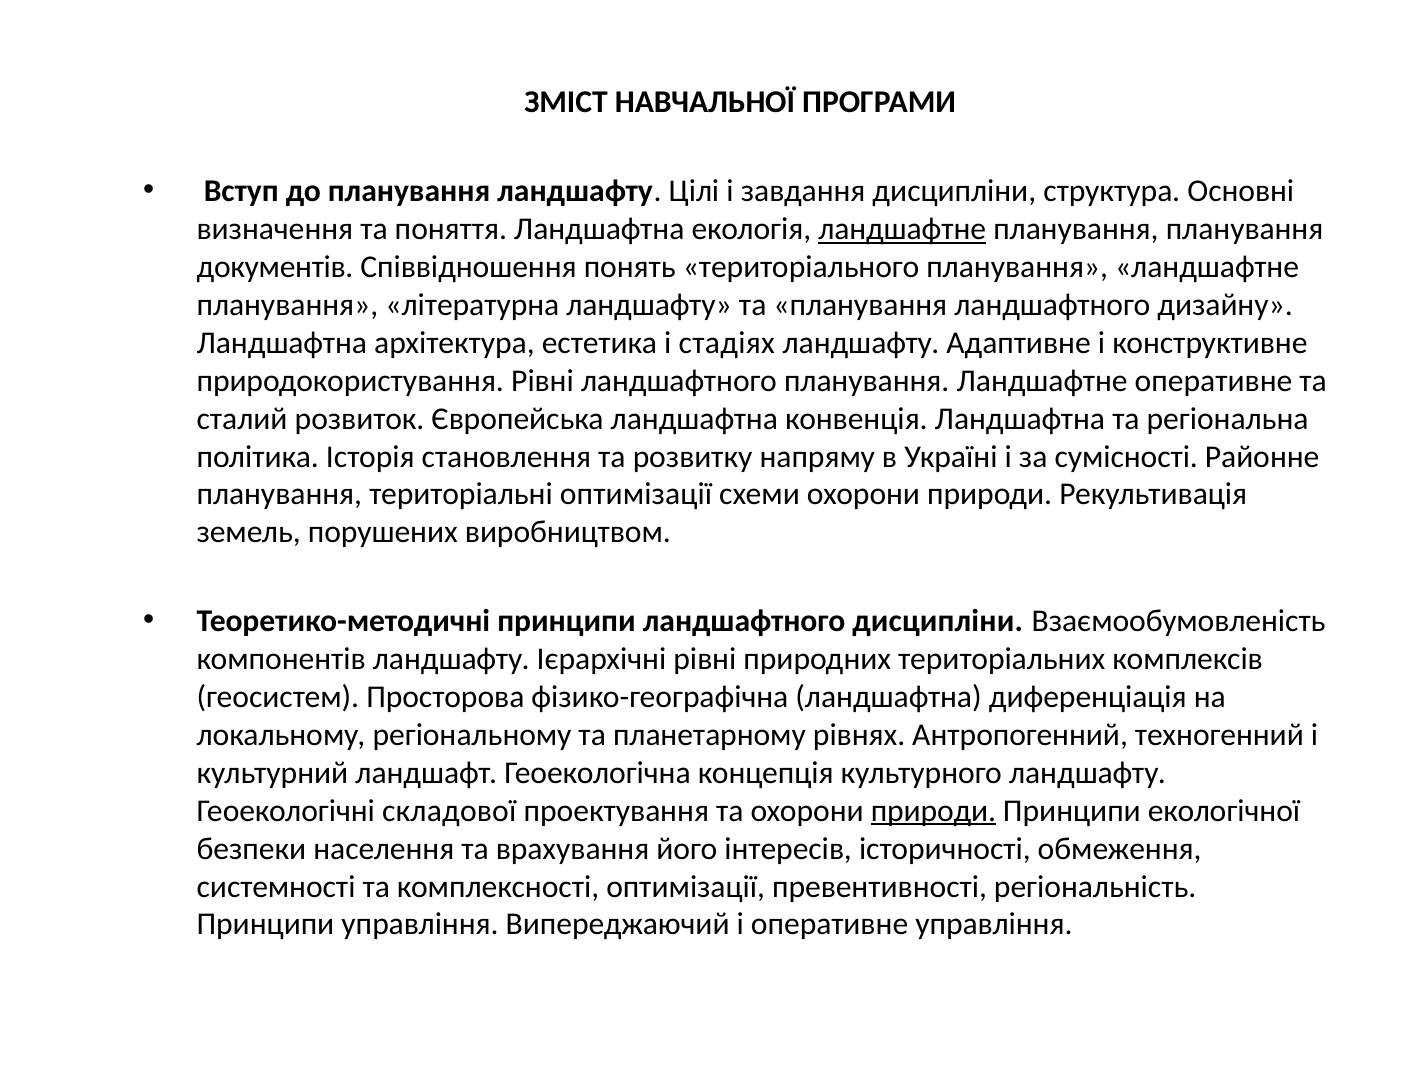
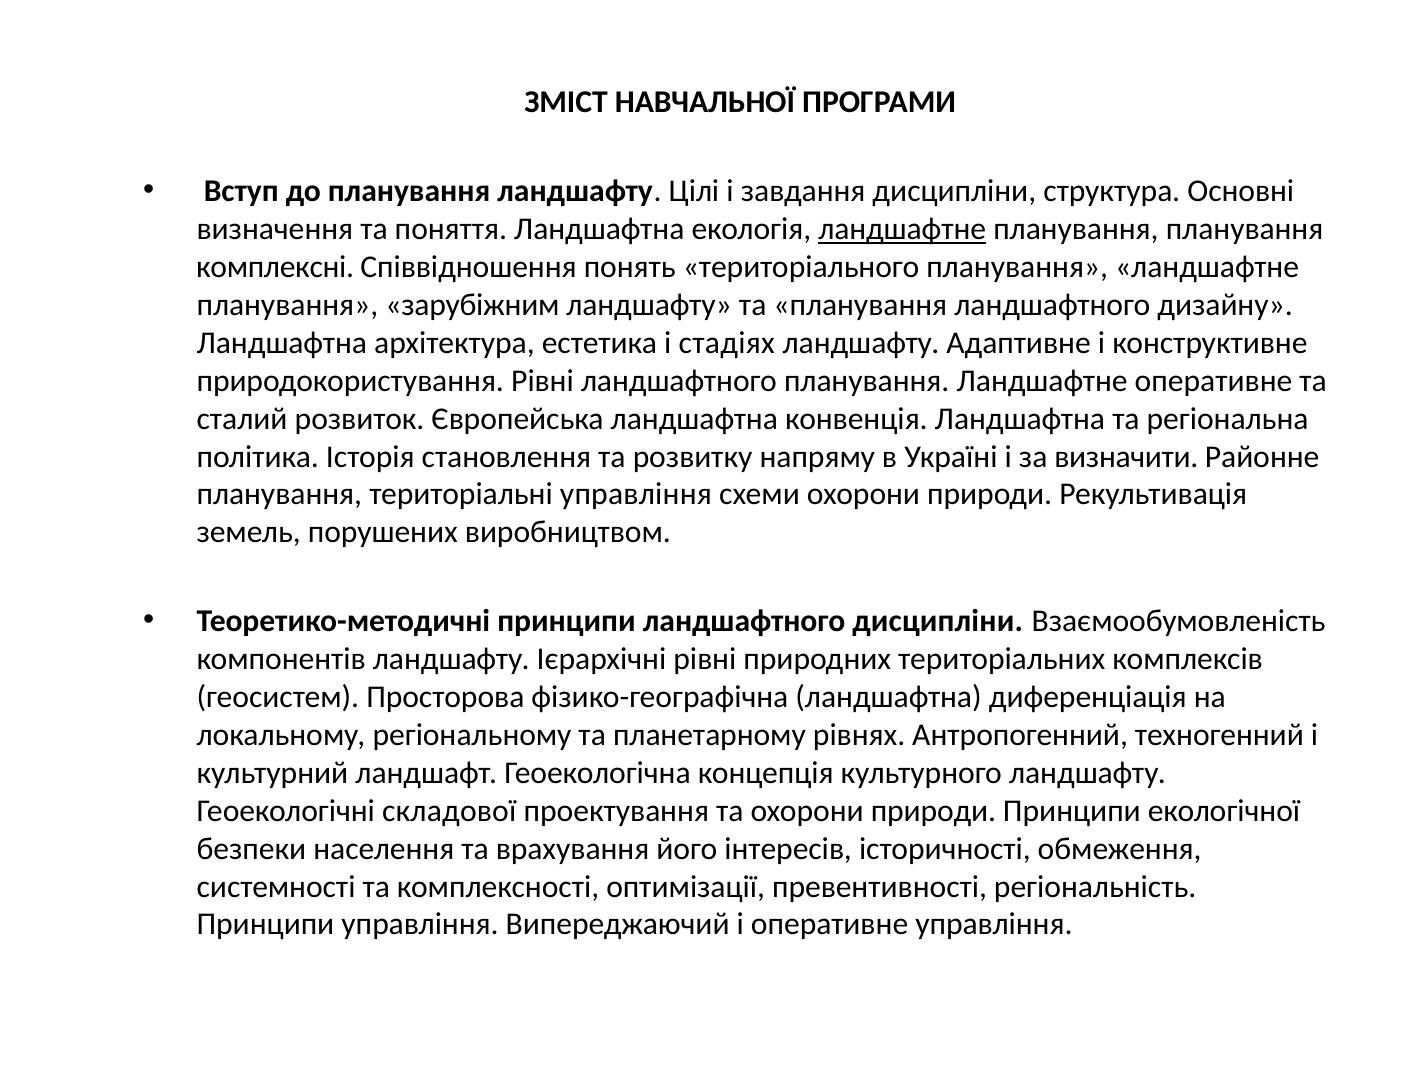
документів: документів -> комплексні (275, 267)
літературна: літературна -> зарубіжним (472, 305)
сумісності: сумісності -> визначити (1126, 456)
територіальні оптимізації: оптимізації -> управління (636, 494)
природи underline: present -> none (933, 811)
